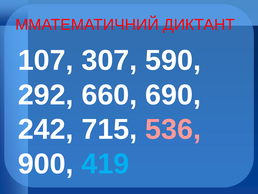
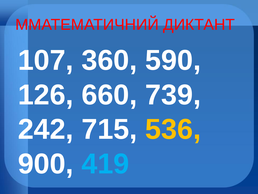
307: 307 -> 360 (109, 60)
292: 292 -> 126 (46, 95)
690: 690 -> 739 (173, 95)
536 colour: pink -> yellow (173, 129)
